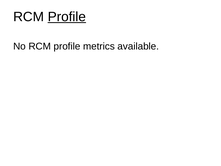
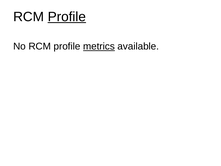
metrics underline: none -> present (99, 46)
